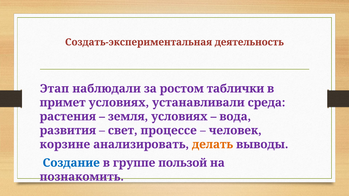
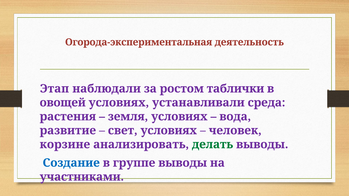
Создать-экспериментальная: Создать-экспериментальная -> Огорода-экспериментальная (139, 42)
примет: примет -> овощей (63, 103)
развития: развития -> развитие (68, 131)
свет процессе: процессе -> условиях (169, 131)
делать colour: orange -> green (213, 145)
группе пользой: пользой -> выводы (183, 163)
познакомить: познакомить -> участниками (82, 177)
